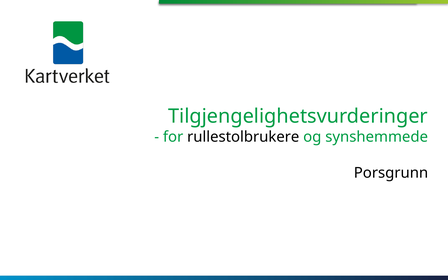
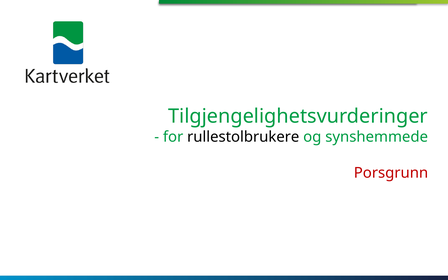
Porsgrunn colour: black -> red (391, 173)
